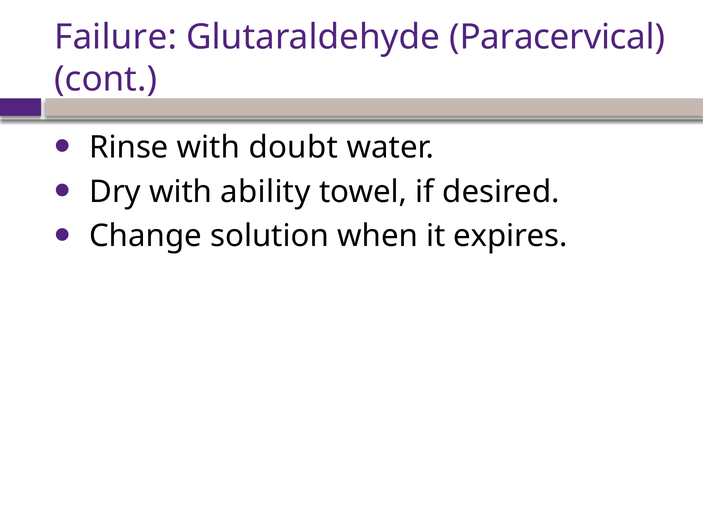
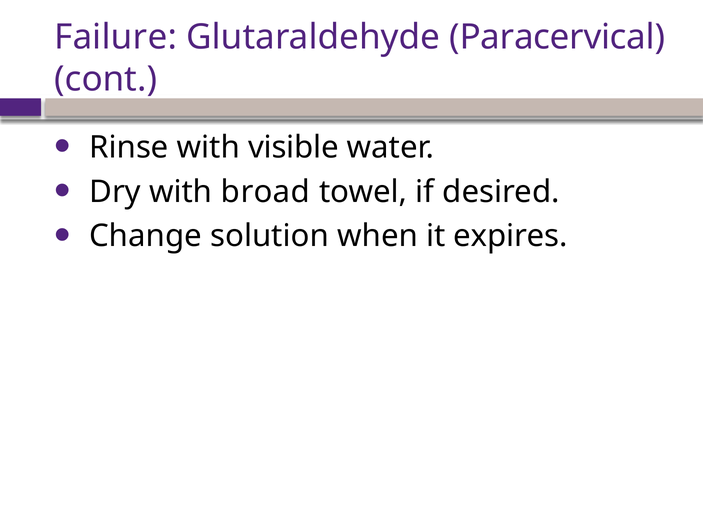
doubt: doubt -> visible (293, 147)
ability: ability -> broad (265, 192)
